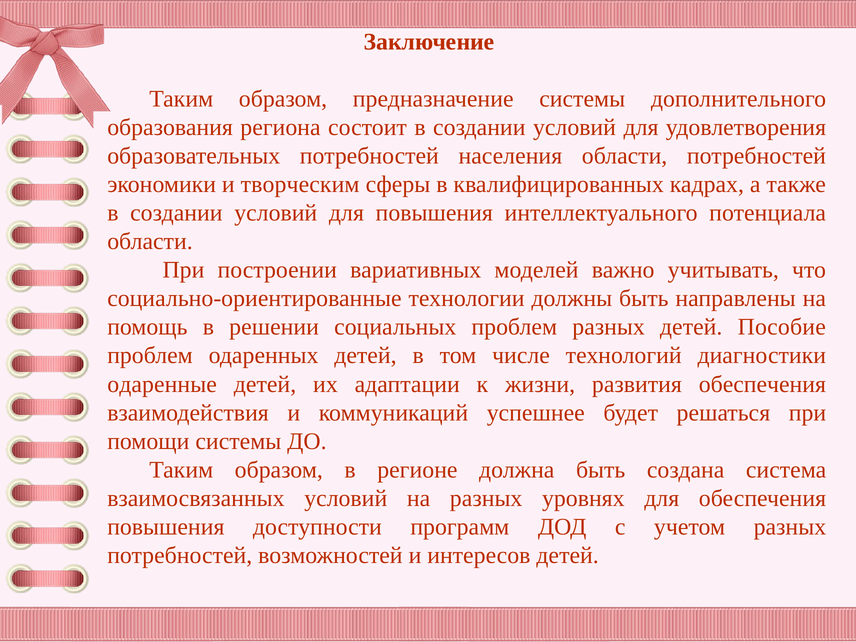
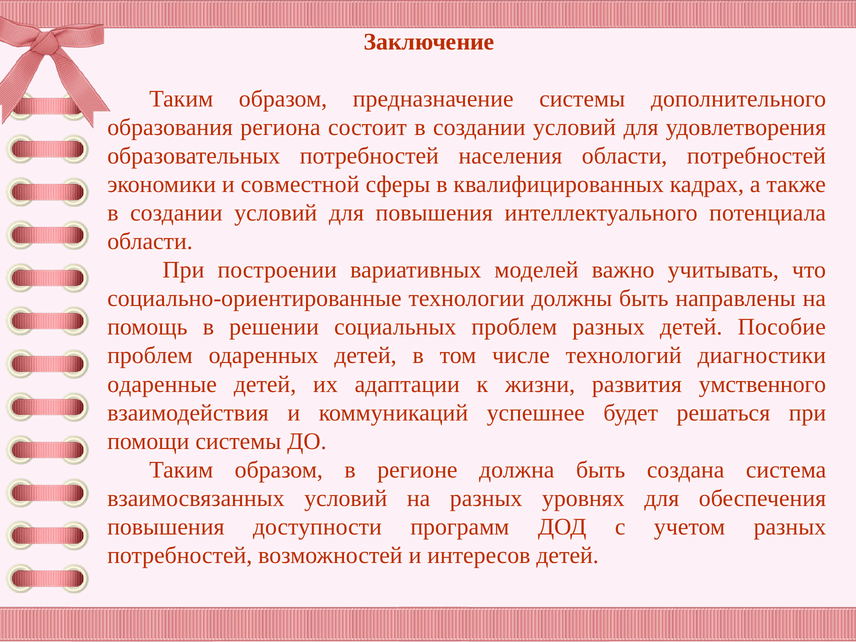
творческим: творческим -> совместной (300, 184)
развития обеспечения: обеспечения -> умственного (762, 384)
